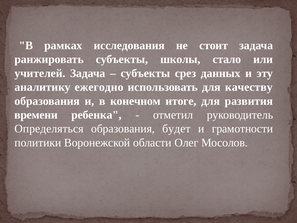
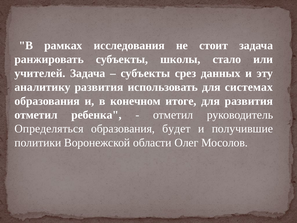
аналитику ежегодно: ежегодно -> развития (99, 87)
качеству: качеству -> системах (249, 87)
времени: времени -> отметил (36, 115)
грамотности: грамотности -> получившие (242, 129)
